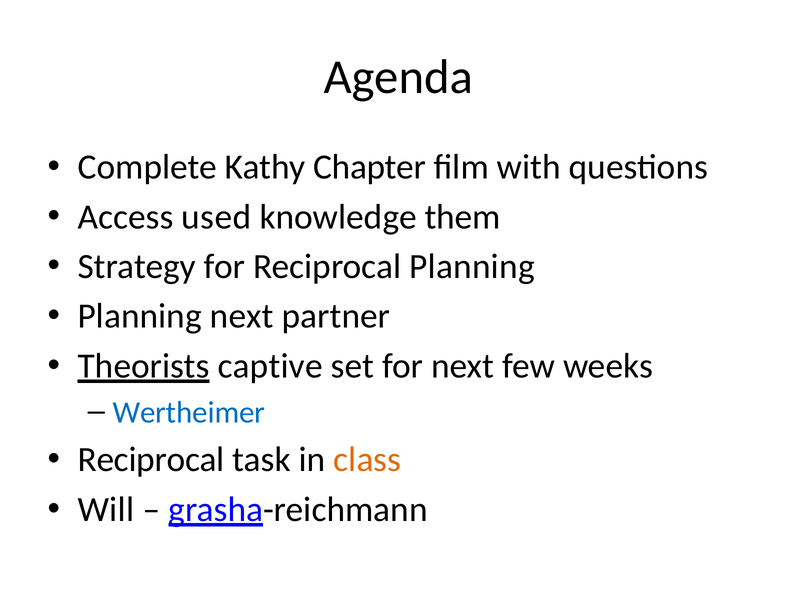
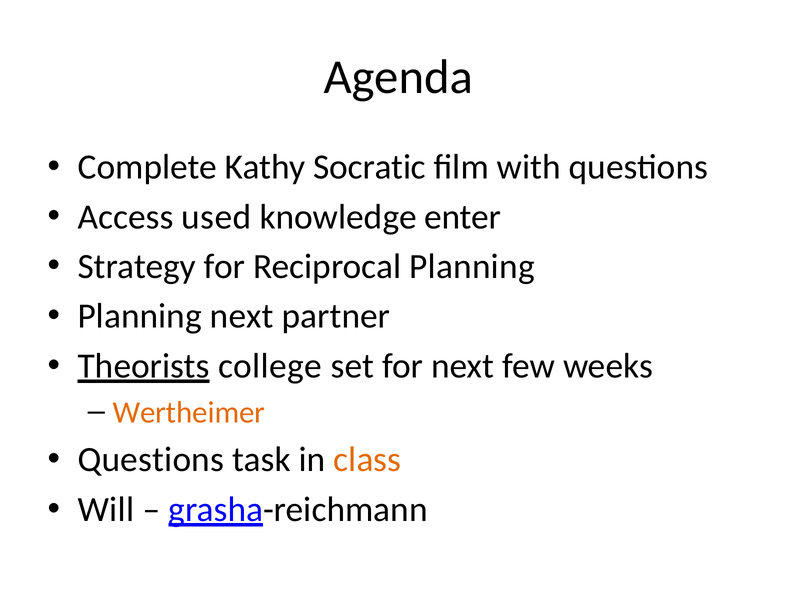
Chapter: Chapter -> Socratic (370, 167)
them: them -> enter (463, 217)
captive: captive -> college (270, 366)
Wertheimer colour: blue -> orange (189, 412)
Reciprocal: Reciprocal -> Questions (151, 460)
